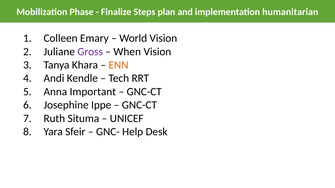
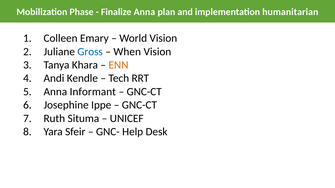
Finalize Steps: Steps -> Anna (144, 12)
Gross colour: purple -> blue (90, 52)
Important: Important -> Informant (93, 92)
